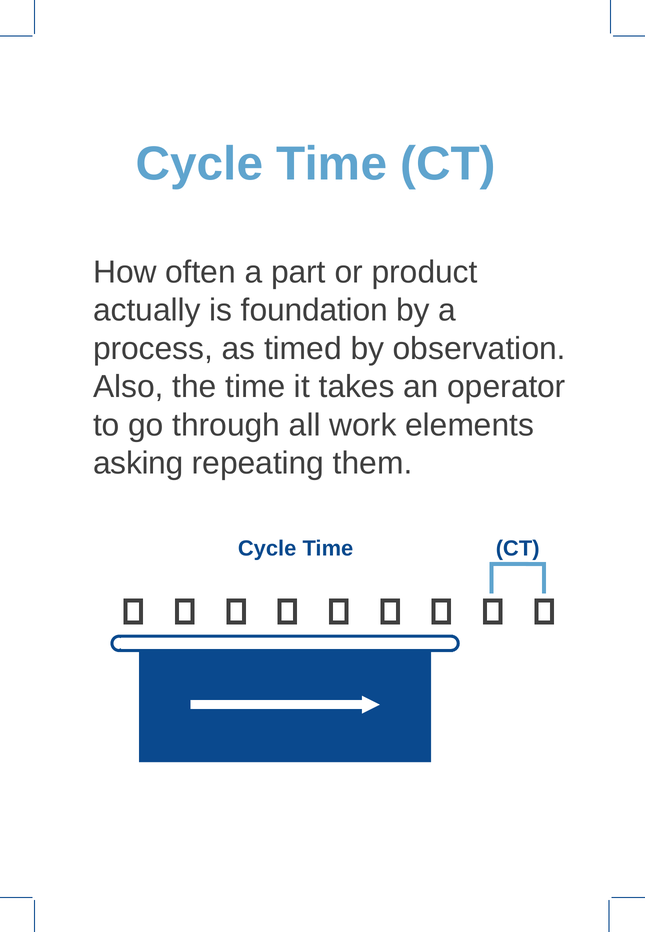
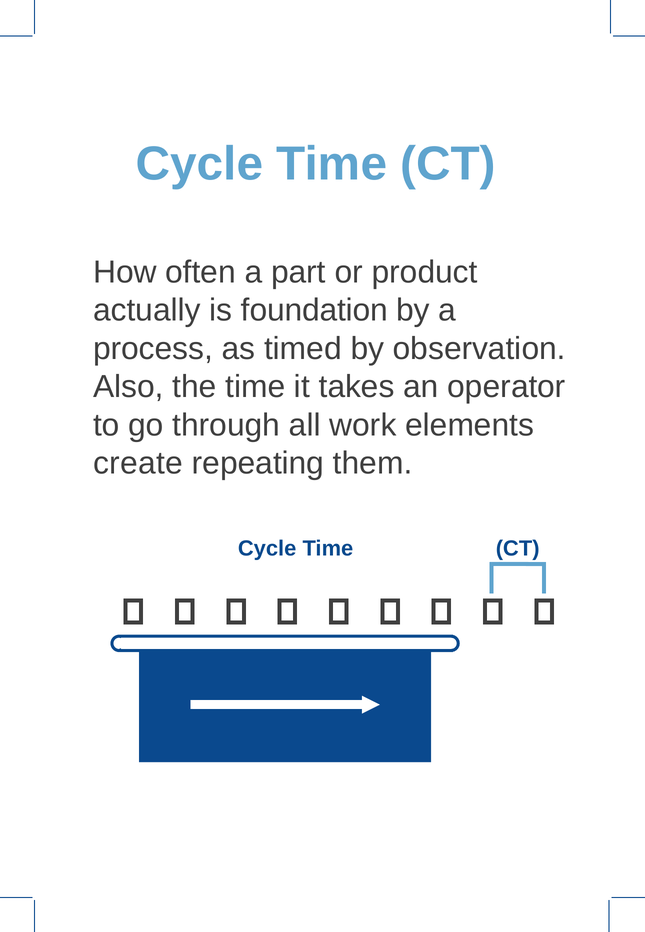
asking: asking -> create (138, 463)
